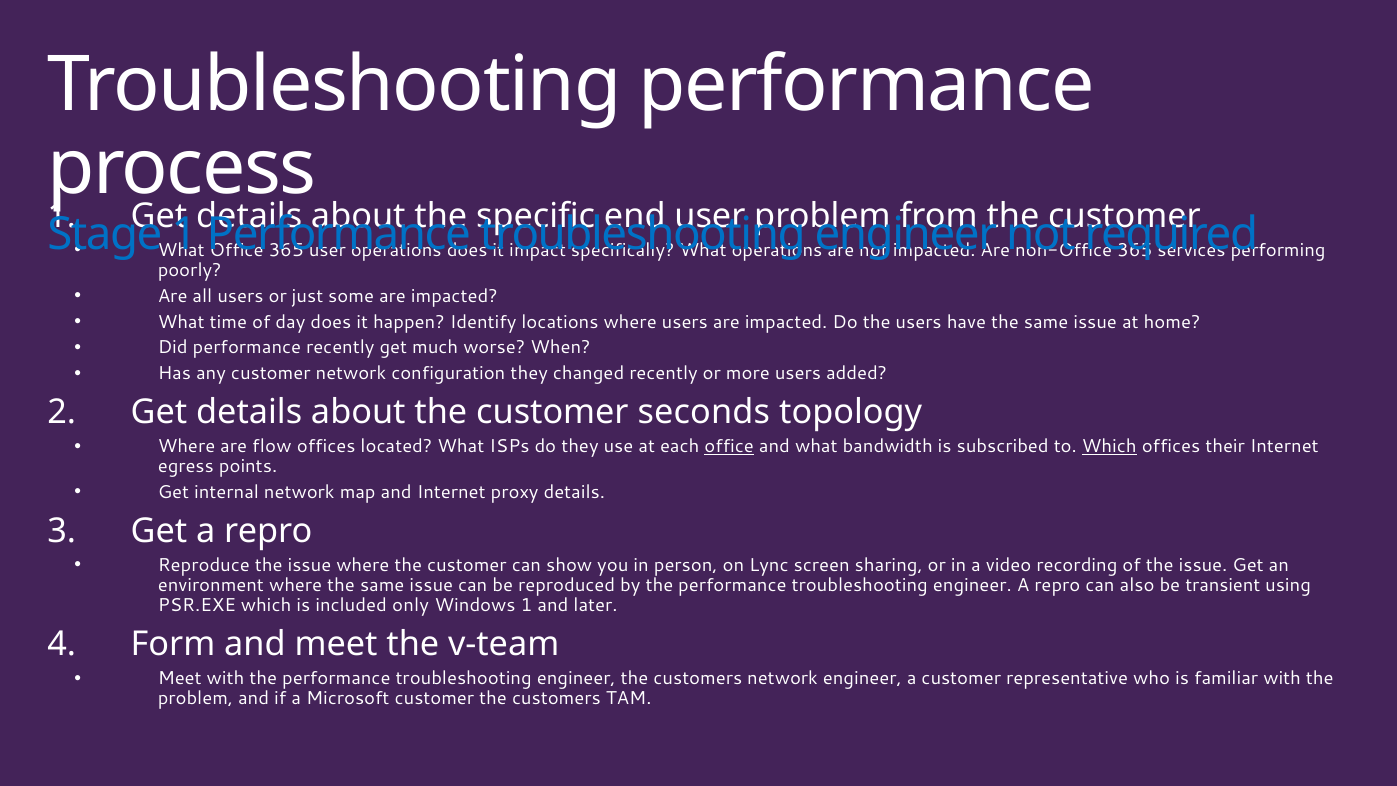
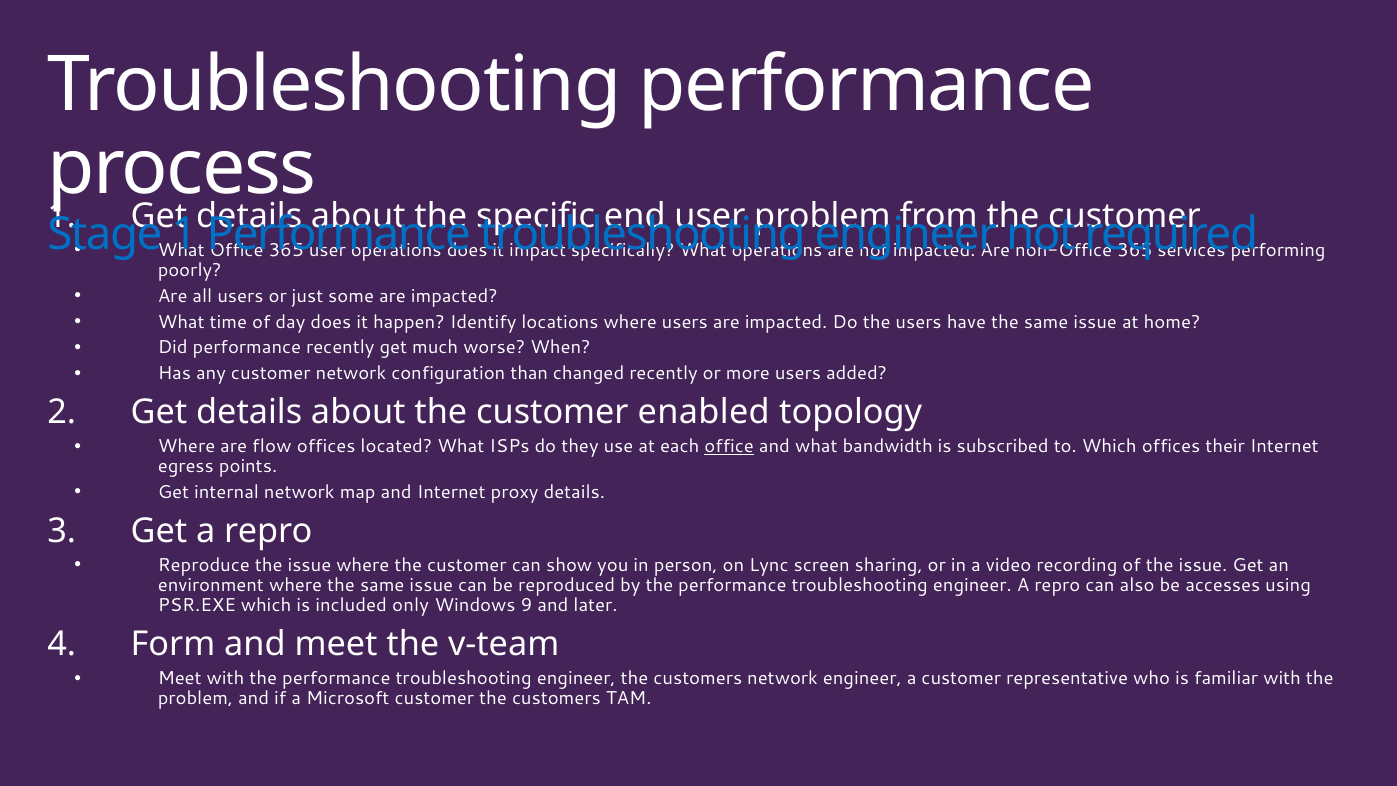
configuration they: they -> than (529, 373)
seconds: seconds -> enabled (704, 412)
Which underline: present -> none (1109, 446)
transient: transient -> accesses (1223, 585)
Windows 1: 1 -> 9 (526, 605)
